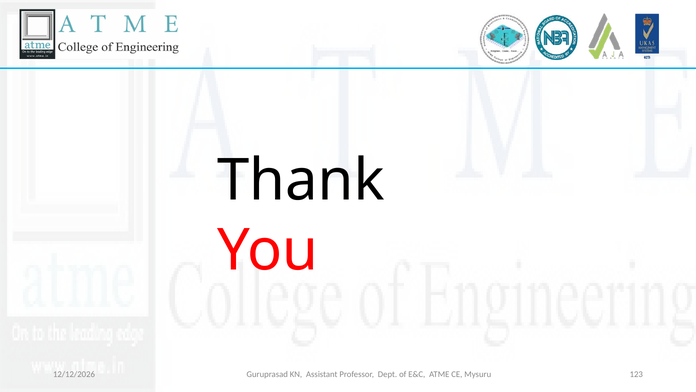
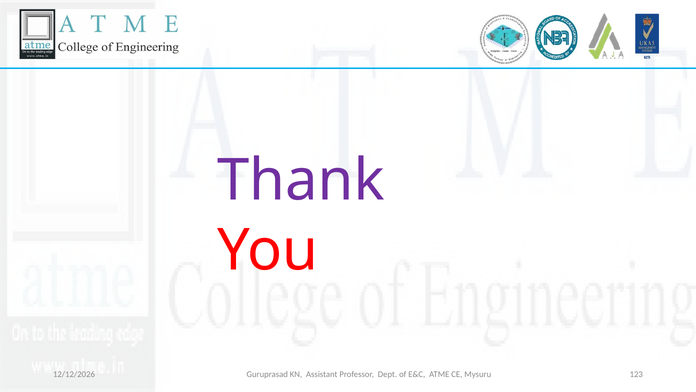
Thank colour: black -> purple (301, 181)
